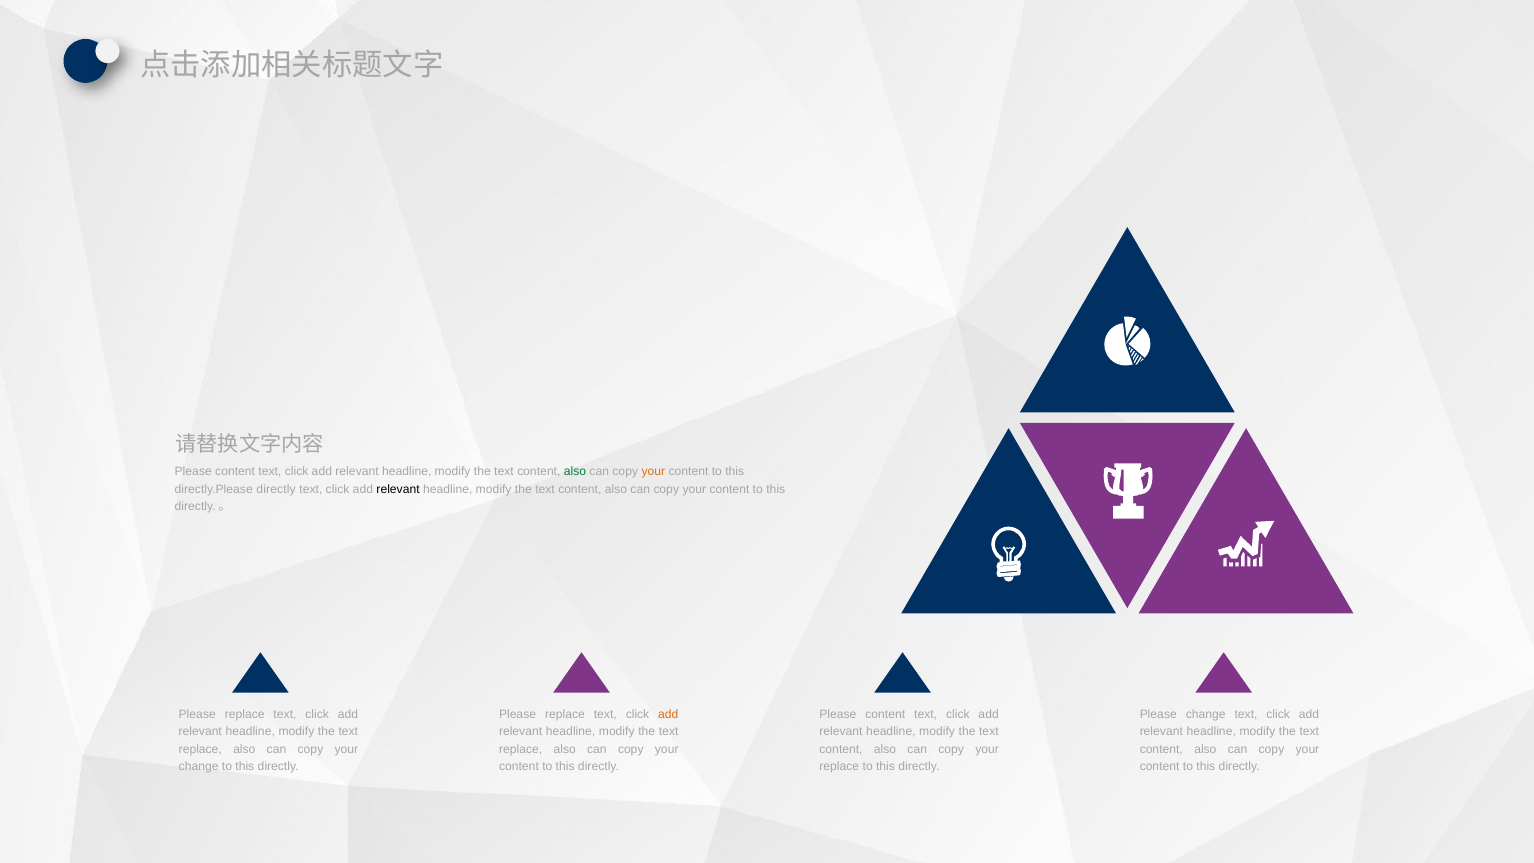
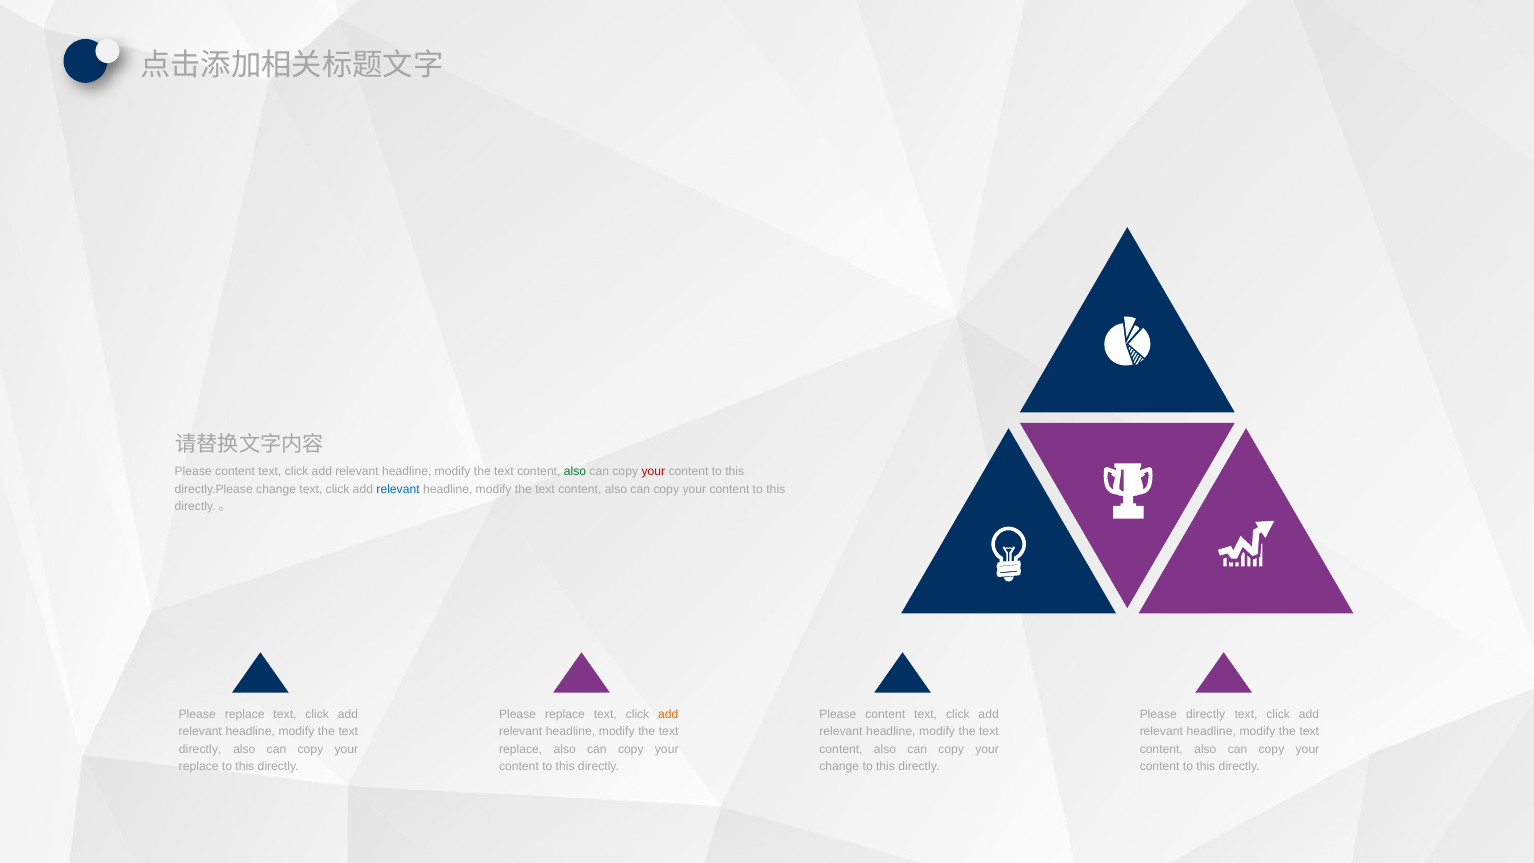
your colour: orange -> red (653, 472)
directly.Please directly: directly -> change (276, 489)
relevant colour: black -> blue (398, 489)
Please change: change -> directly (1206, 714)
replace: replace -> directly (200, 749)
change: change -> replace (199, 766)
replace: replace -> change (839, 766)
